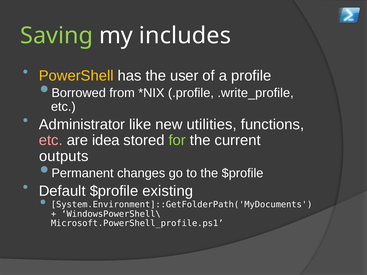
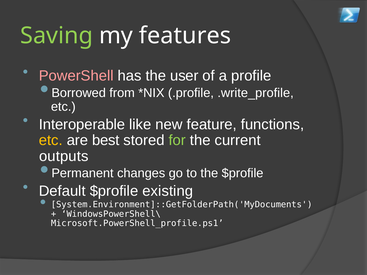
includes: includes -> features (185, 36)
PowerShell colour: yellow -> pink (76, 76)
Administrator: Administrator -> Interoperable (82, 125)
utilities: utilities -> feature (212, 125)
etc colour: pink -> yellow (51, 140)
idea: idea -> best (106, 140)
